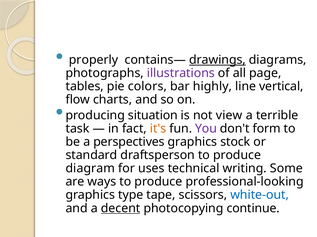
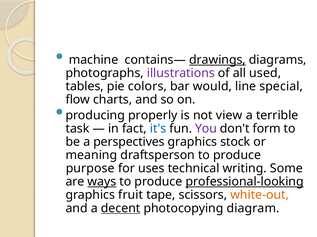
properly: properly -> machine (94, 60)
page: page -> used (265, 73)
highly: highly -> would (212, 87)
vertical: vertical -> special (281, 87)
situation: situation -> properly (153, 116)
it's colour: orange -> blue (158, 129)
standard: standard -> meaning (91, 156)
diagram: diagram -> purpose (90, 169)
ways underline: none -> present (102, 182)
professional-looking underline: none -> present (245, 182)
type: type -> fruit (131, 196)
white-out colour: blue -> orange (260, 196)
continue: continue -> diagram (253, 209)
